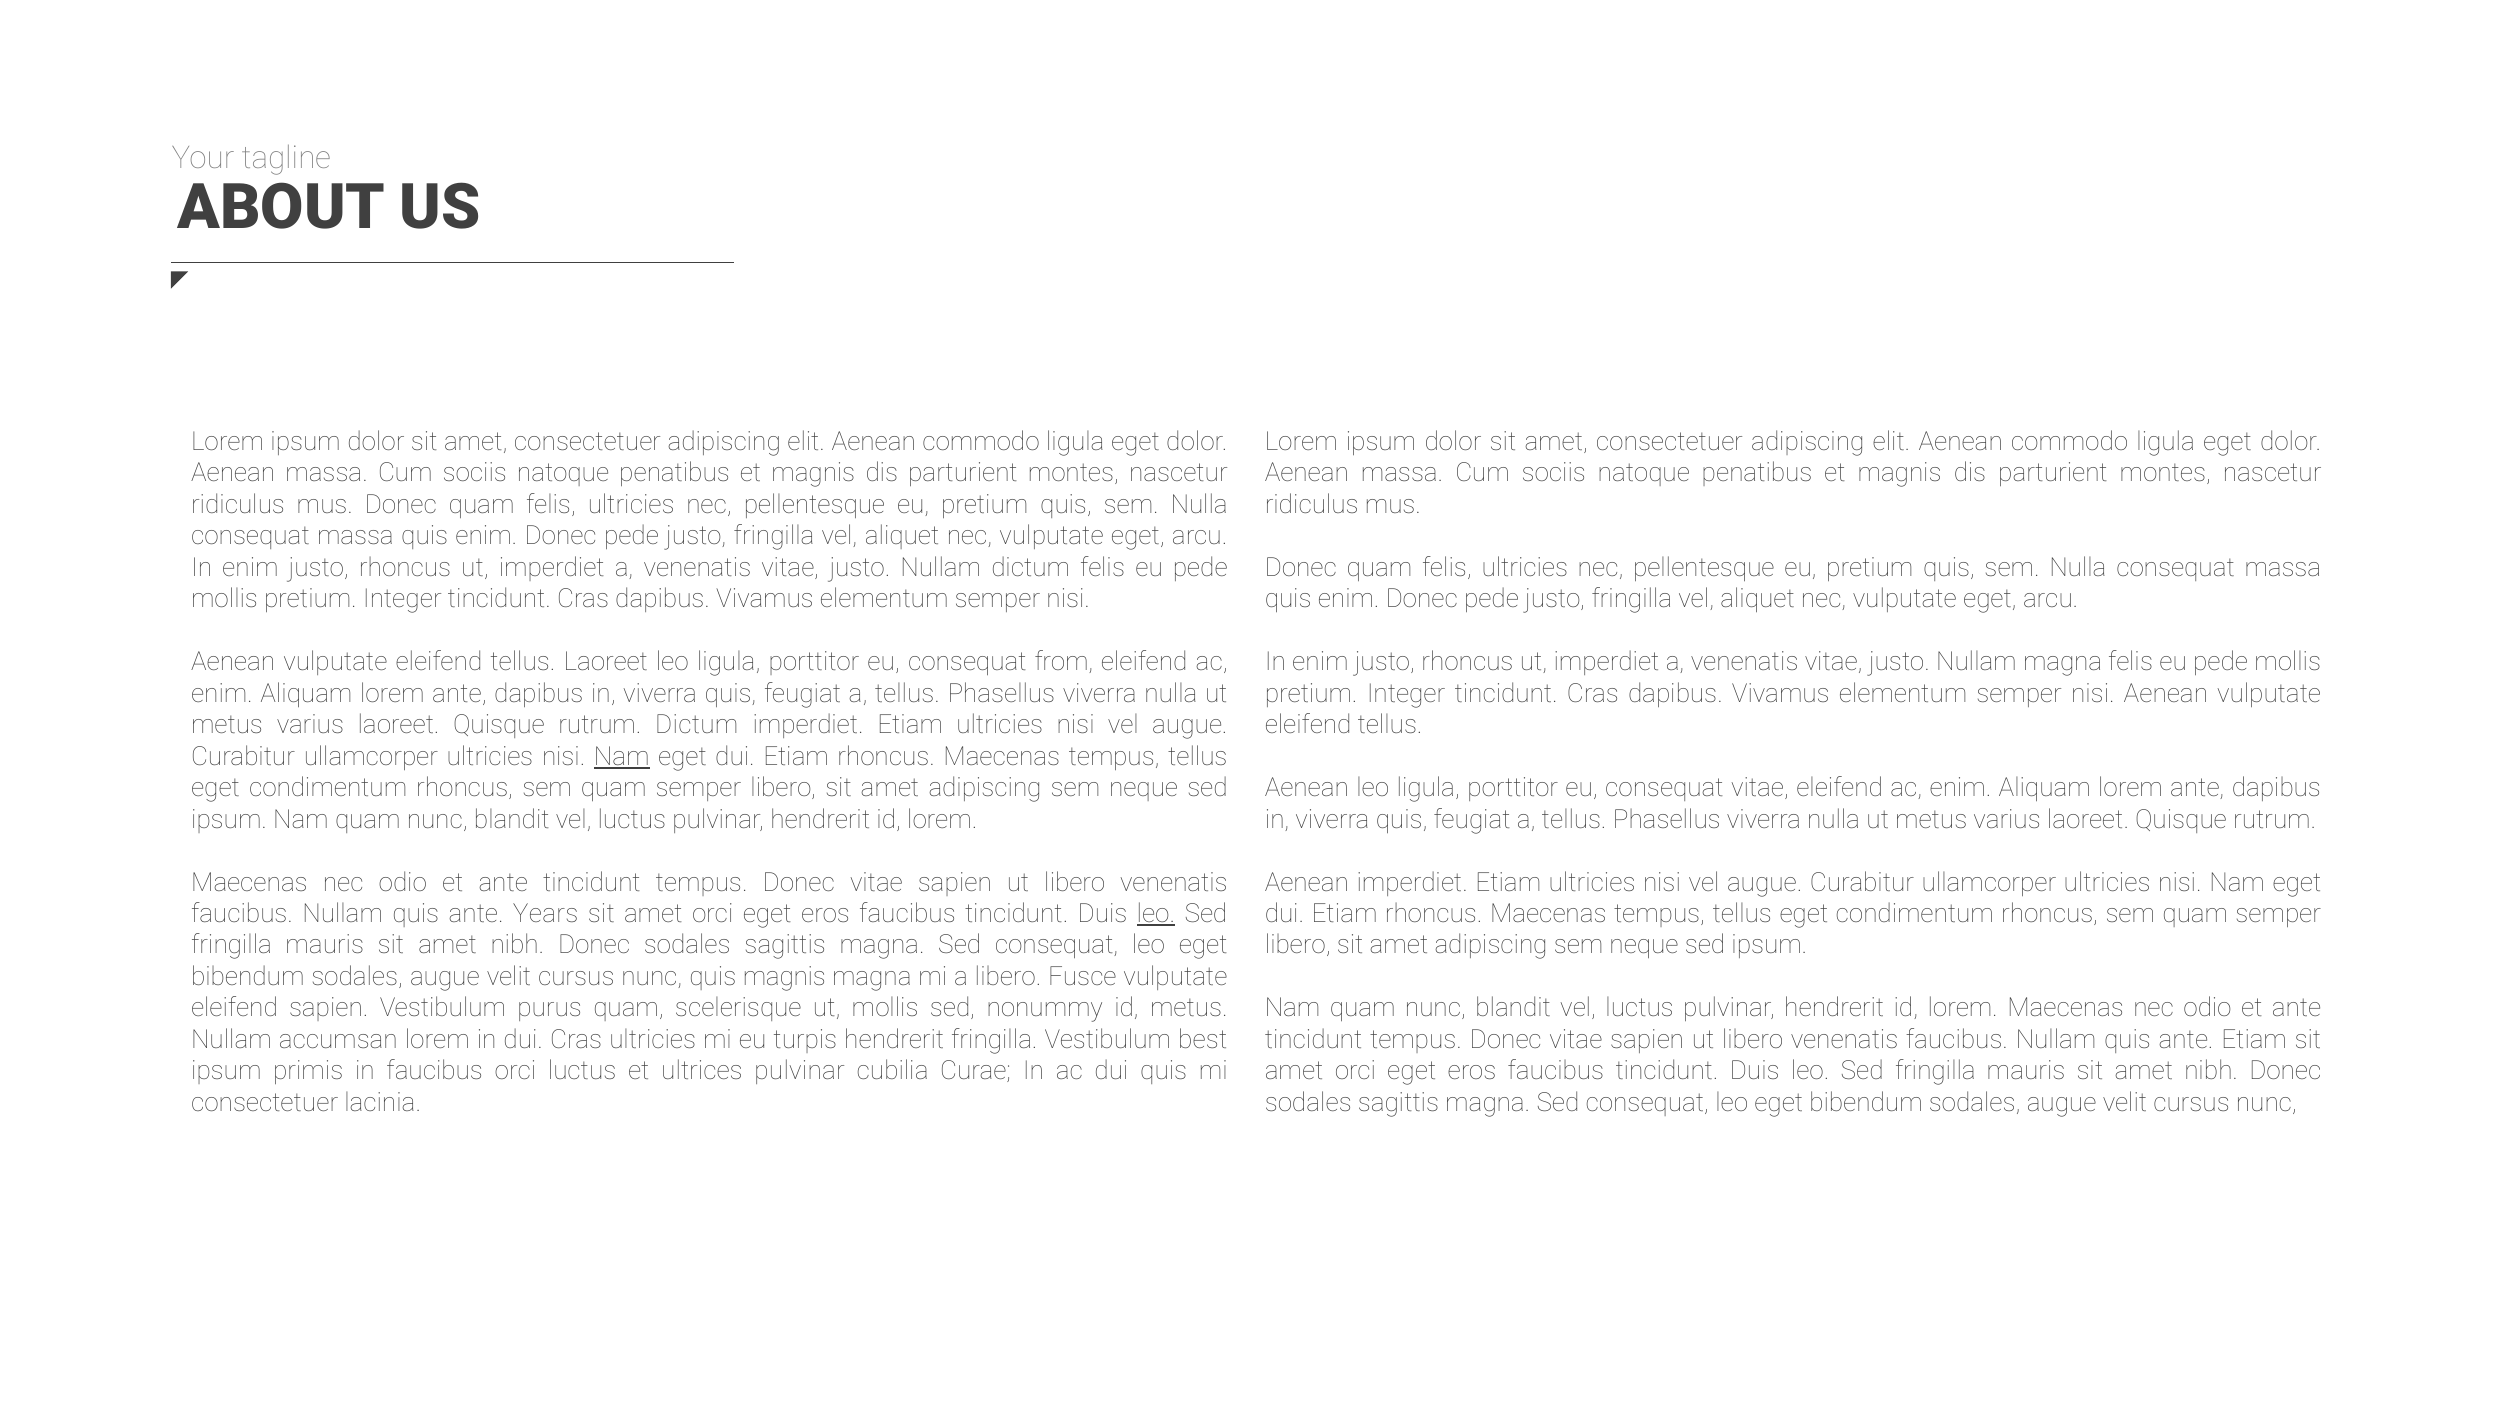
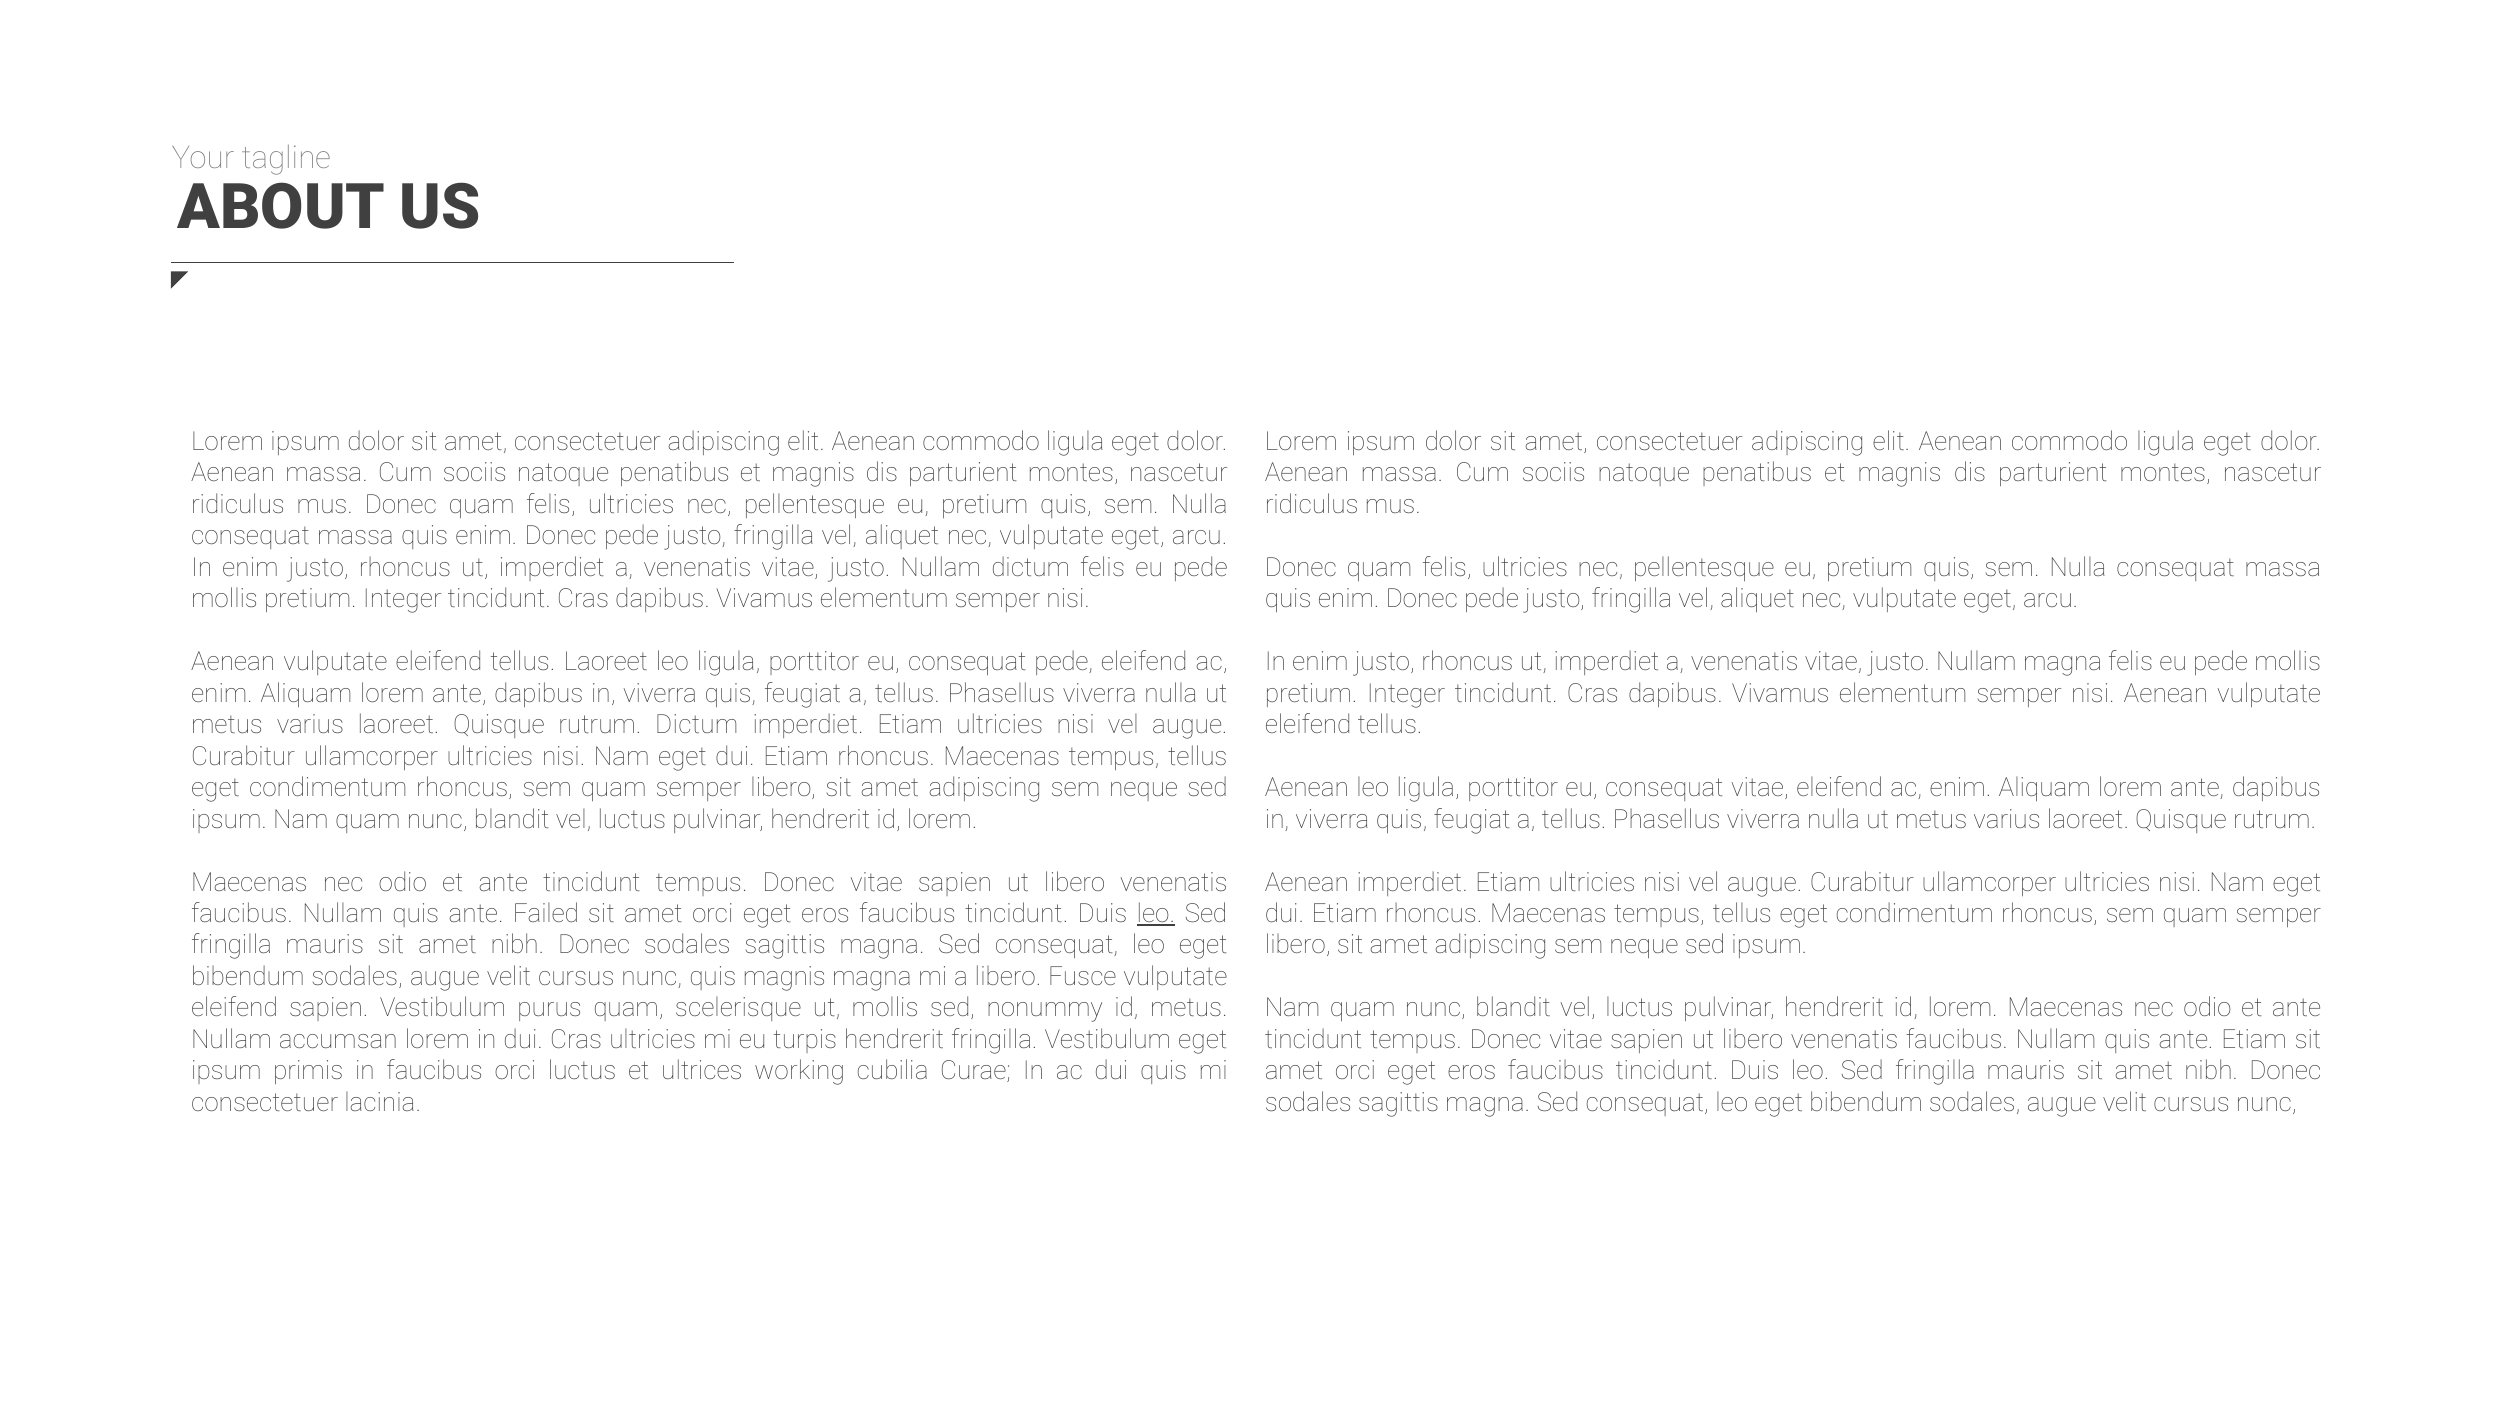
consequat from: from -> pede (1064, 662)
Nam underline: present -> none (622, 756)
Years: Years -> Failed (546, 914)
Vestibulum best: best -> eget (1203, 1039)
ultrices pulvinar: pulvinar -> working (800, 1071)
